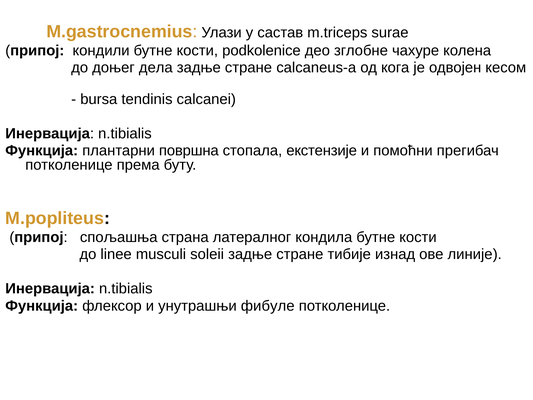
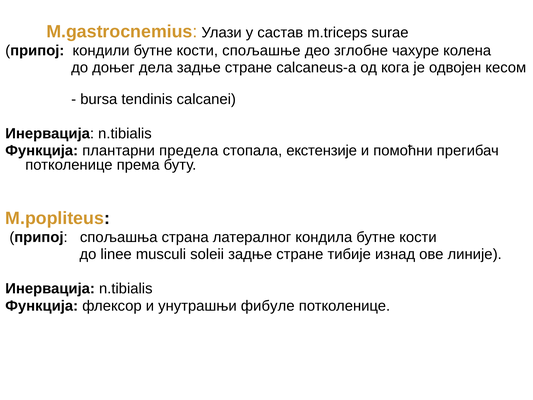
podkolenice: podkolenice -> спољашње (261, 50)
површна: површна -> пределa (189, 151)
